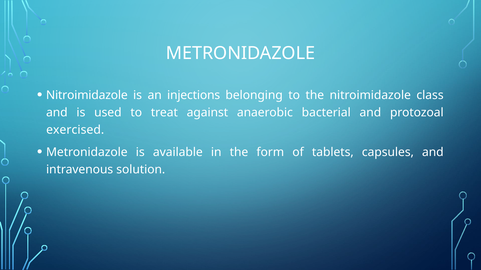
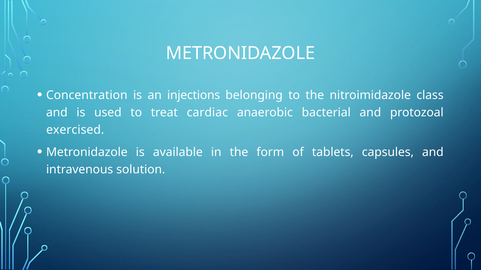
Nitroimidazole: Nitroimidazole -> Concentration (87, 95)
against: against -> cardiac (207, 113)
